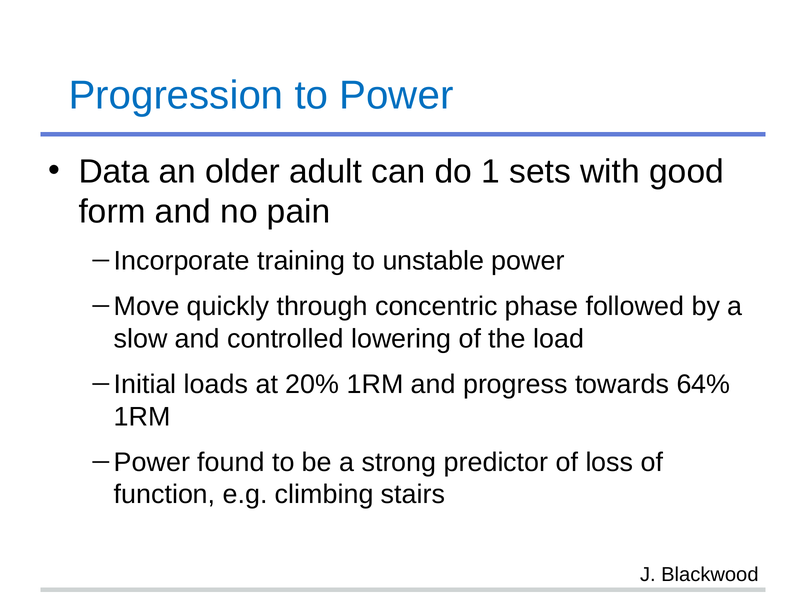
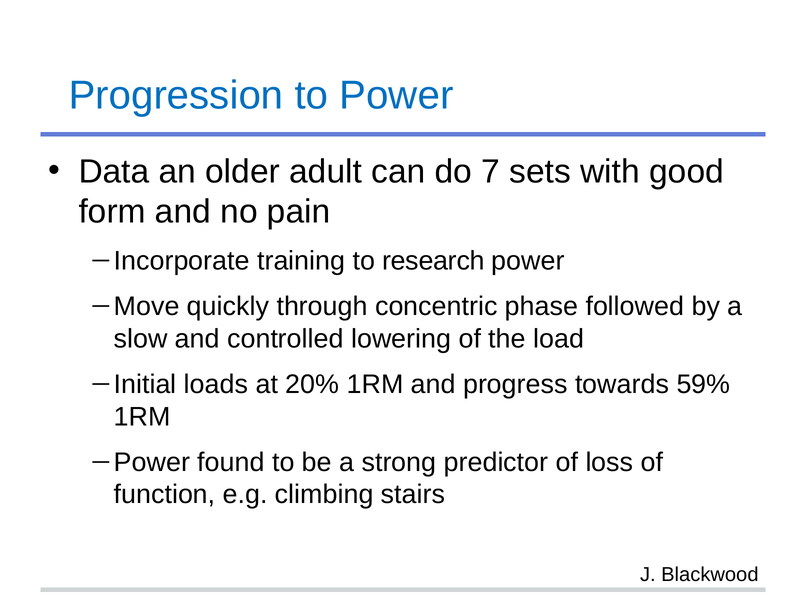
1: 1 -> 7 (491, 172)
unstable: unstable -> research (433, 261)
64%: 64% -> 59% (703, 385)
